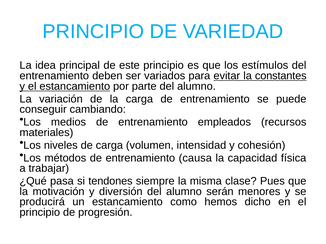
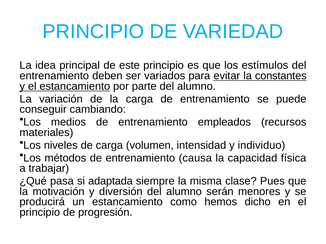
cohesión: cohesión -> individuo (261, 145)
tendones: tendones -> adaptada (111, 181)
